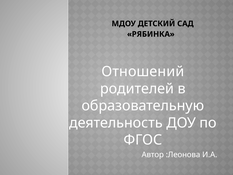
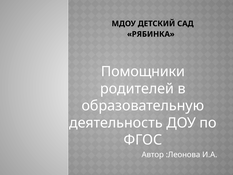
Отношений: Отношений -> Помощники (143, 71)
